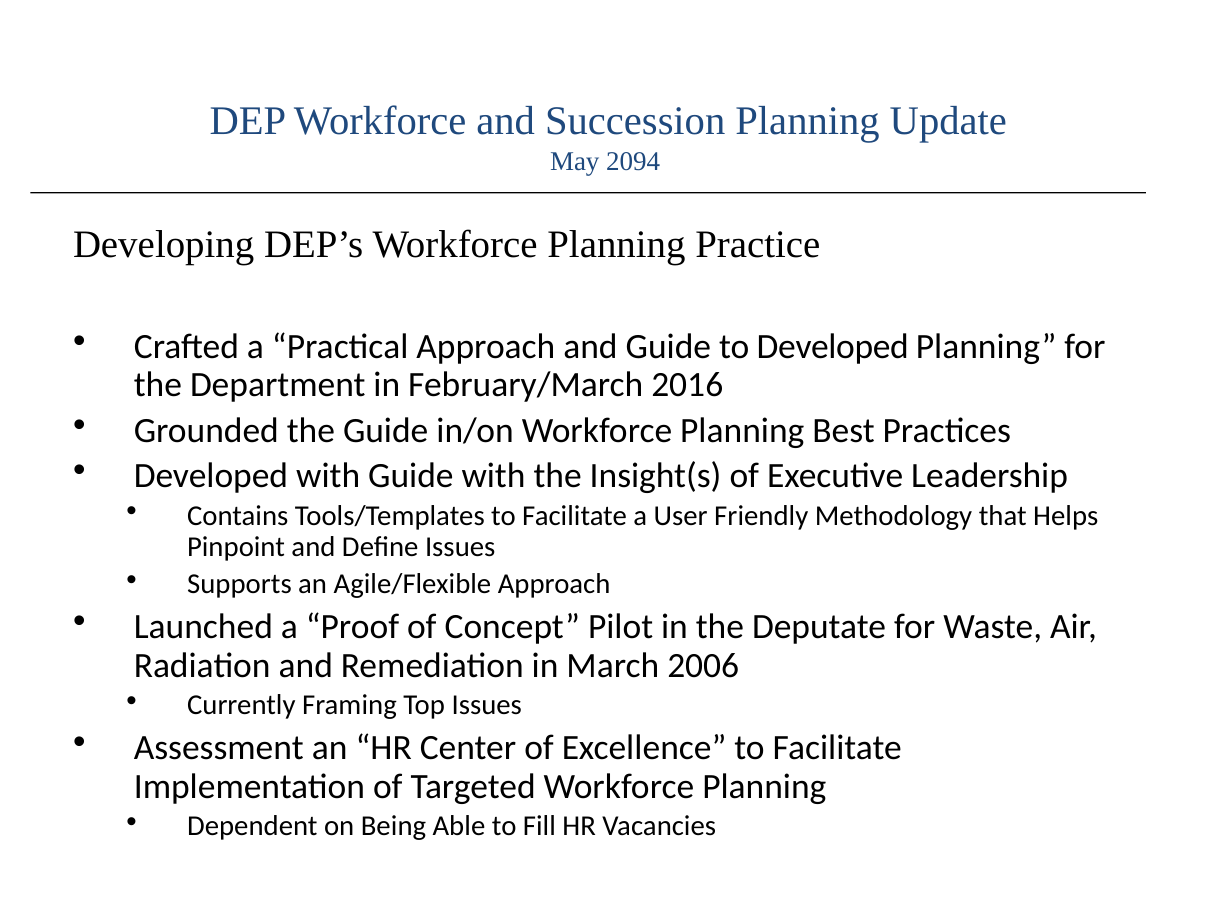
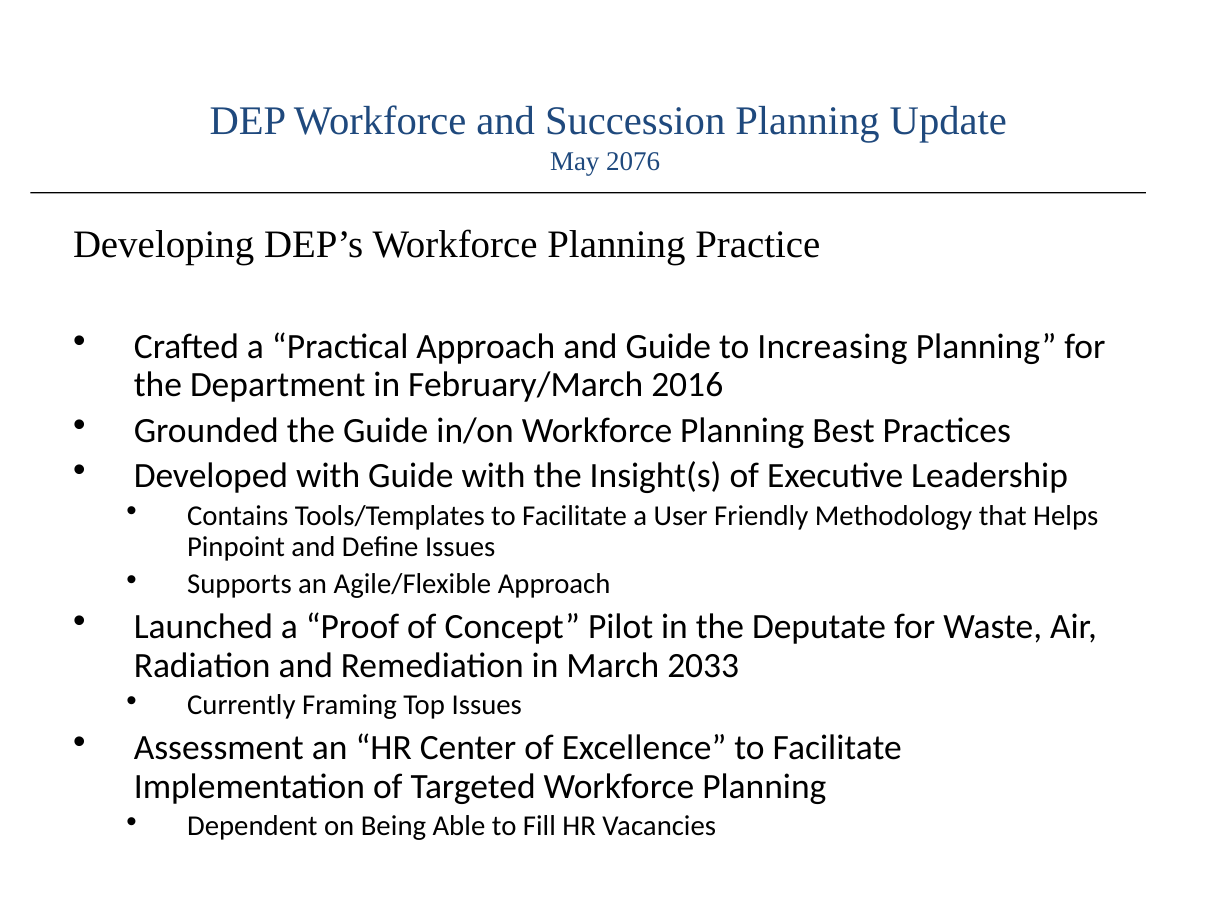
2094: 2094 -> 2076 (633, 161)
to Developed: Developed -> Increasing (832, 347)
2006: 2006 -> 2033 (703, 665)
